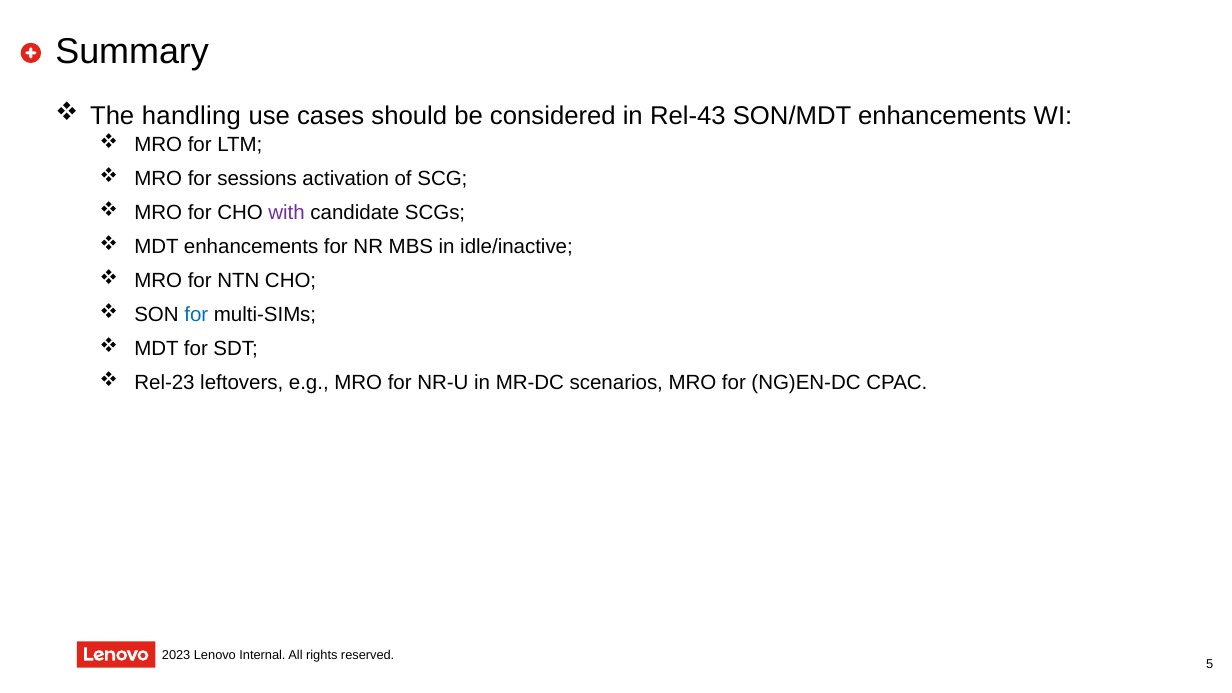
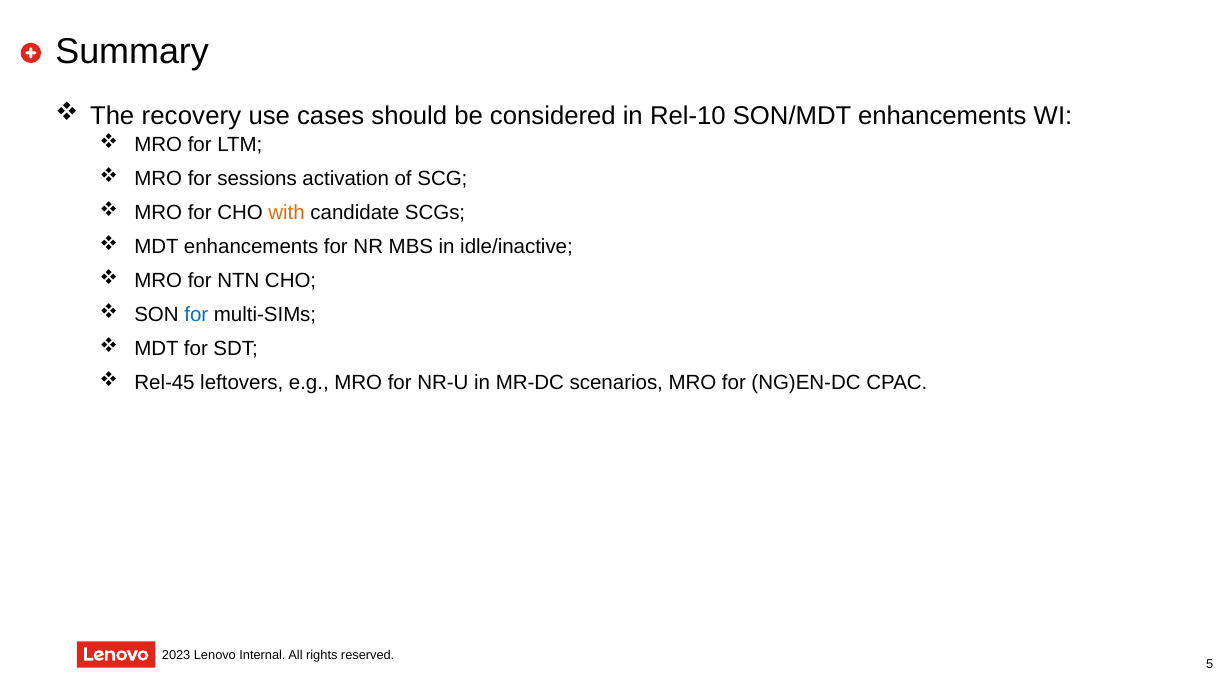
handling: handling -> recovery (191, 116)
Rel-43: Rel-43 -> Rel-10 (688, 116)
with colour: purple -> orange (287, 213)
Rel-23: Rel-23 -> Rel-45 (164, 383)
